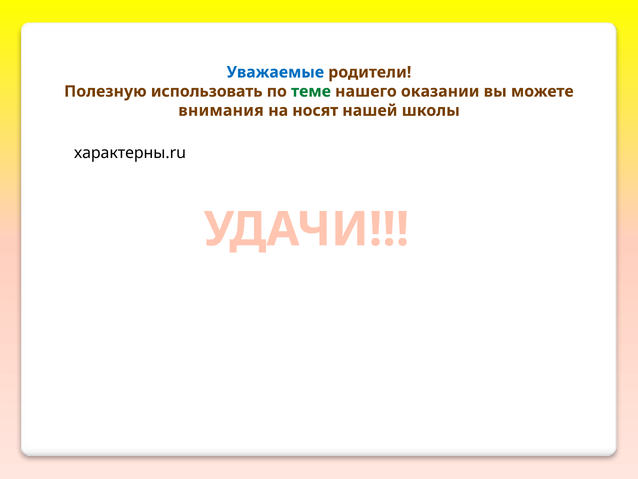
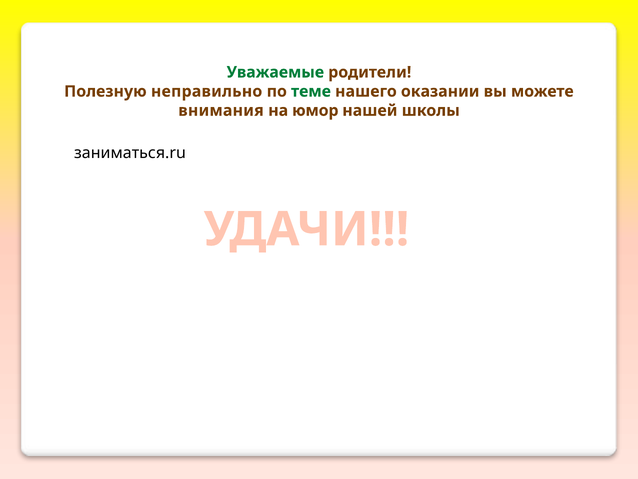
Уважаемые colour: blue -> green (275, 72)
использовать: использовать -> неправильно (207, 91)
носят: носят -> юмор (315, 110)
характерны.ru: характерны.ru -> заниматься.ru (130, 153)
